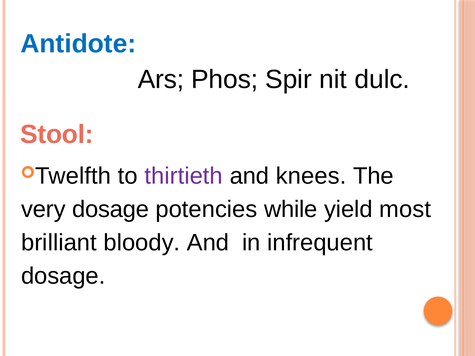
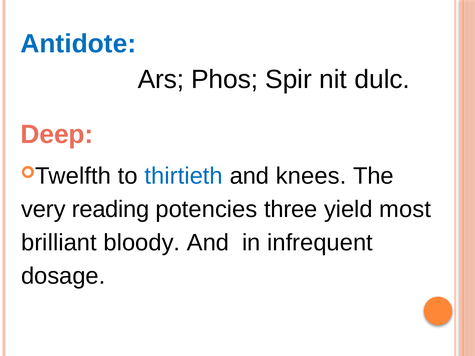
Stool: Stool -> Deep (57, 135)
thirtieth colour: purple -> blue (184, 176)
very dosage: dosage -> reading (111, 209)
while: while -> three (291, 209)
